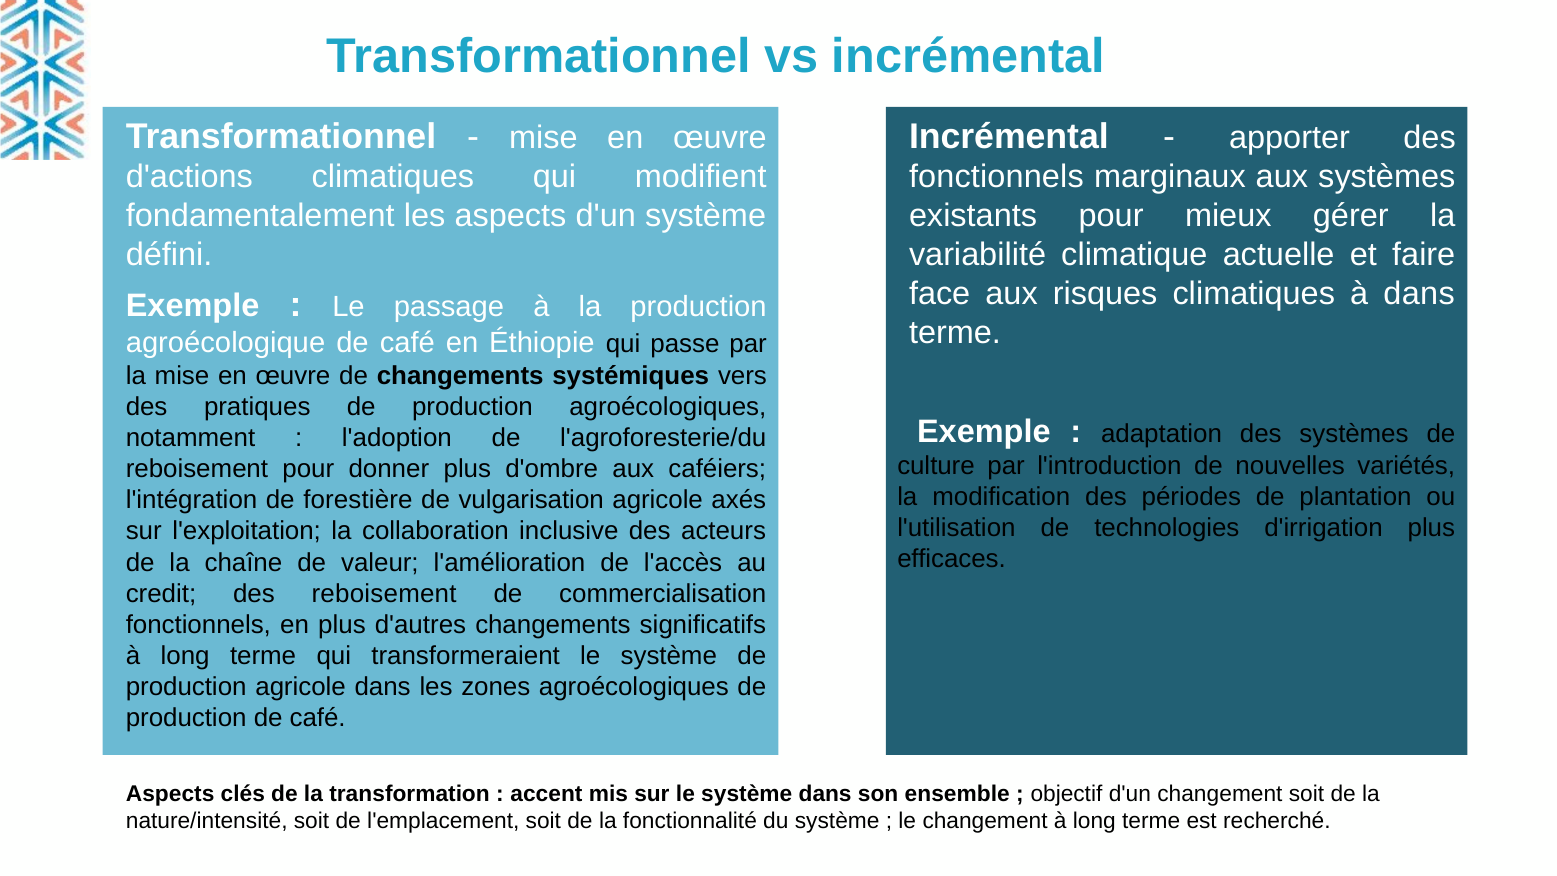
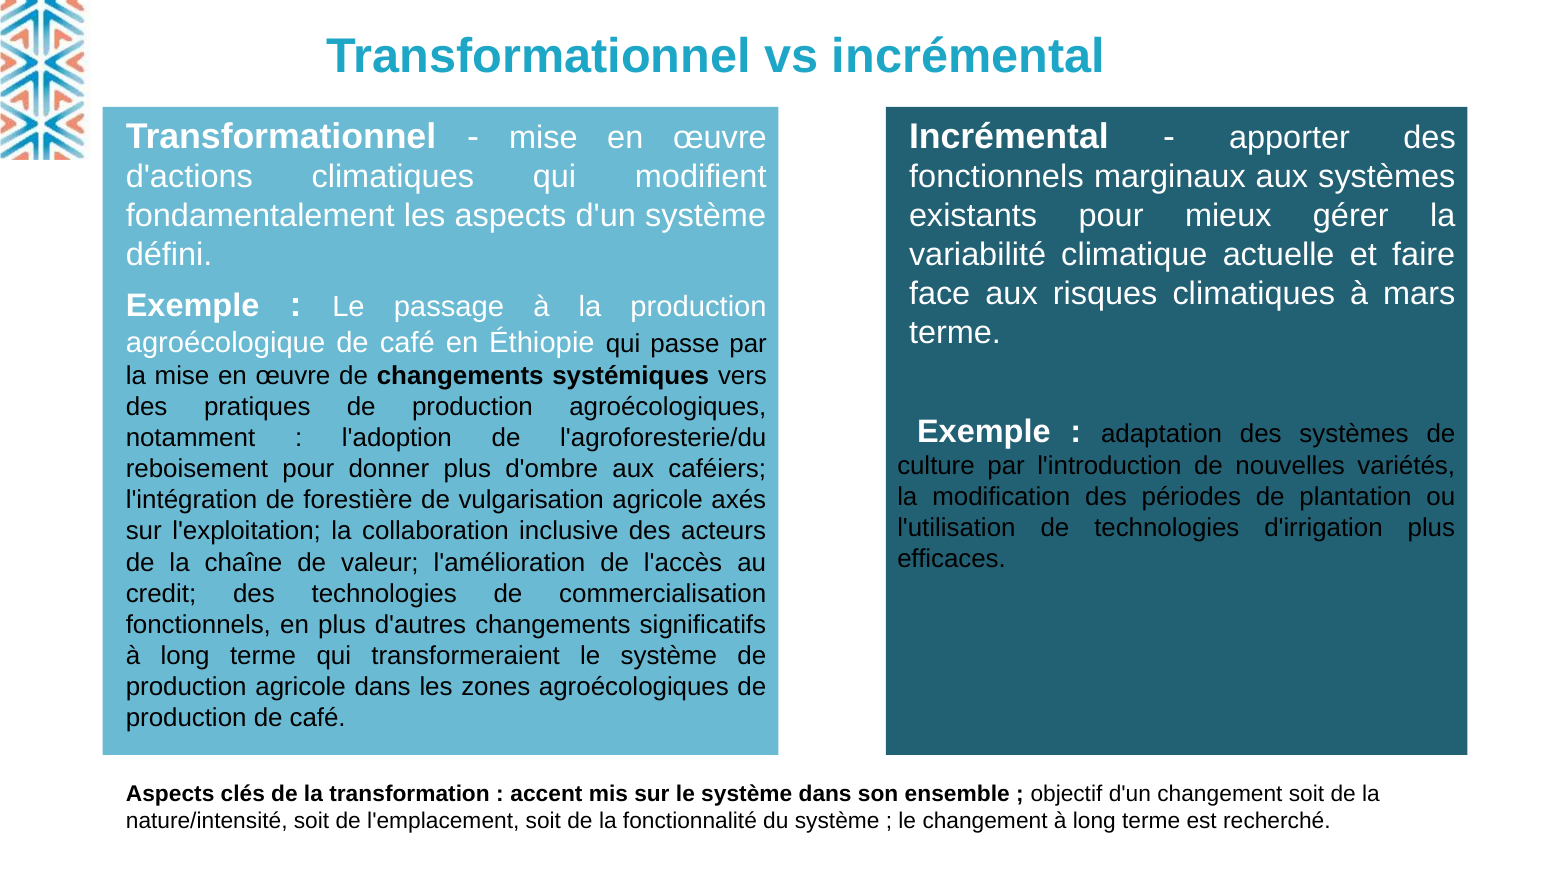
à dans: dans -> mars (1419, 294)
des reboisement: reboisement -> technologies (384, 593)
